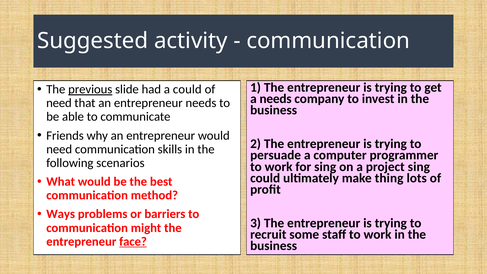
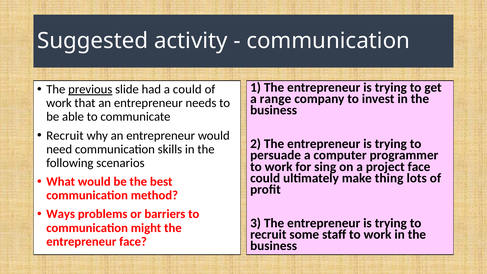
a needs: needs -> range (275, 99)
need: need -> work (59, 103)
Friends: Friends -> Recruit (65, 135)
project sing: sing -> face (419, 167)
face underline: present -> none (133, 241)
